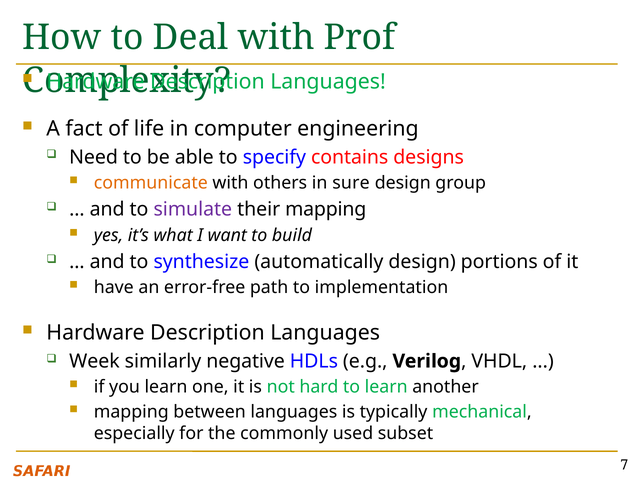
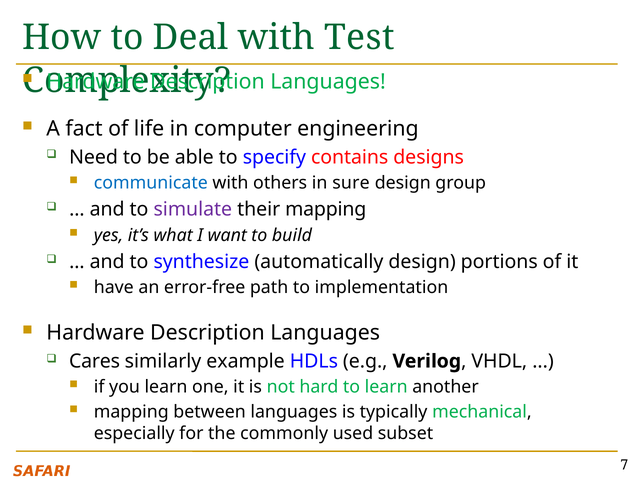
Prof: Prof -> Test (359, 38)
communicate colour: orange -> blue (151, 183)
Week: Week -> Cares (95, 361)
negative: negative -> example (246, 361)
